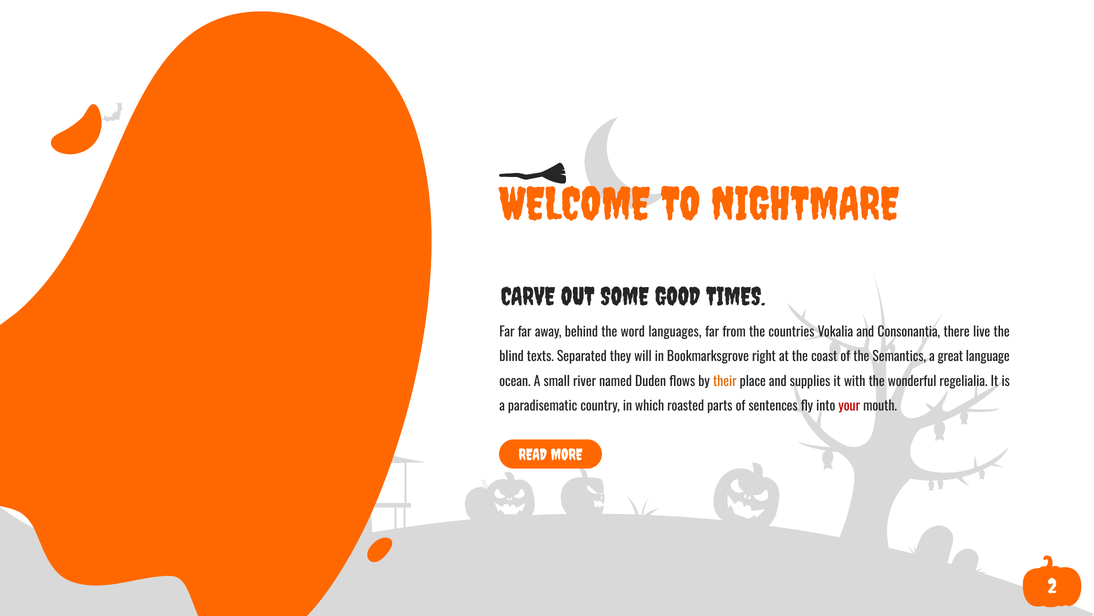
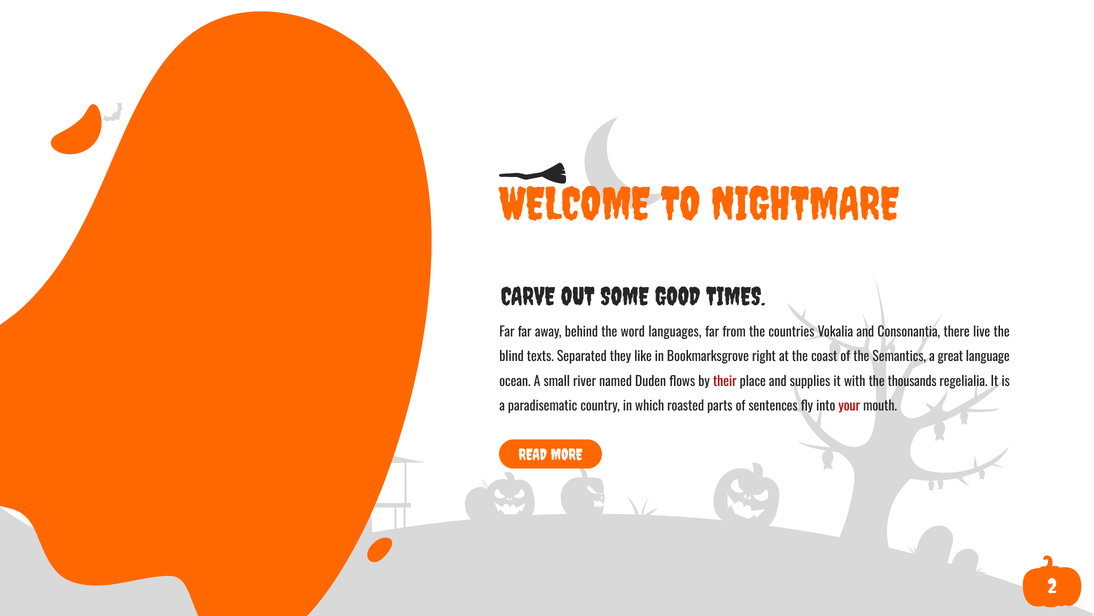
will: will -> like (643, 357)
their colour: orange -> red (725, 381)
wonderful: wonderful -> thousands (912, 381)
